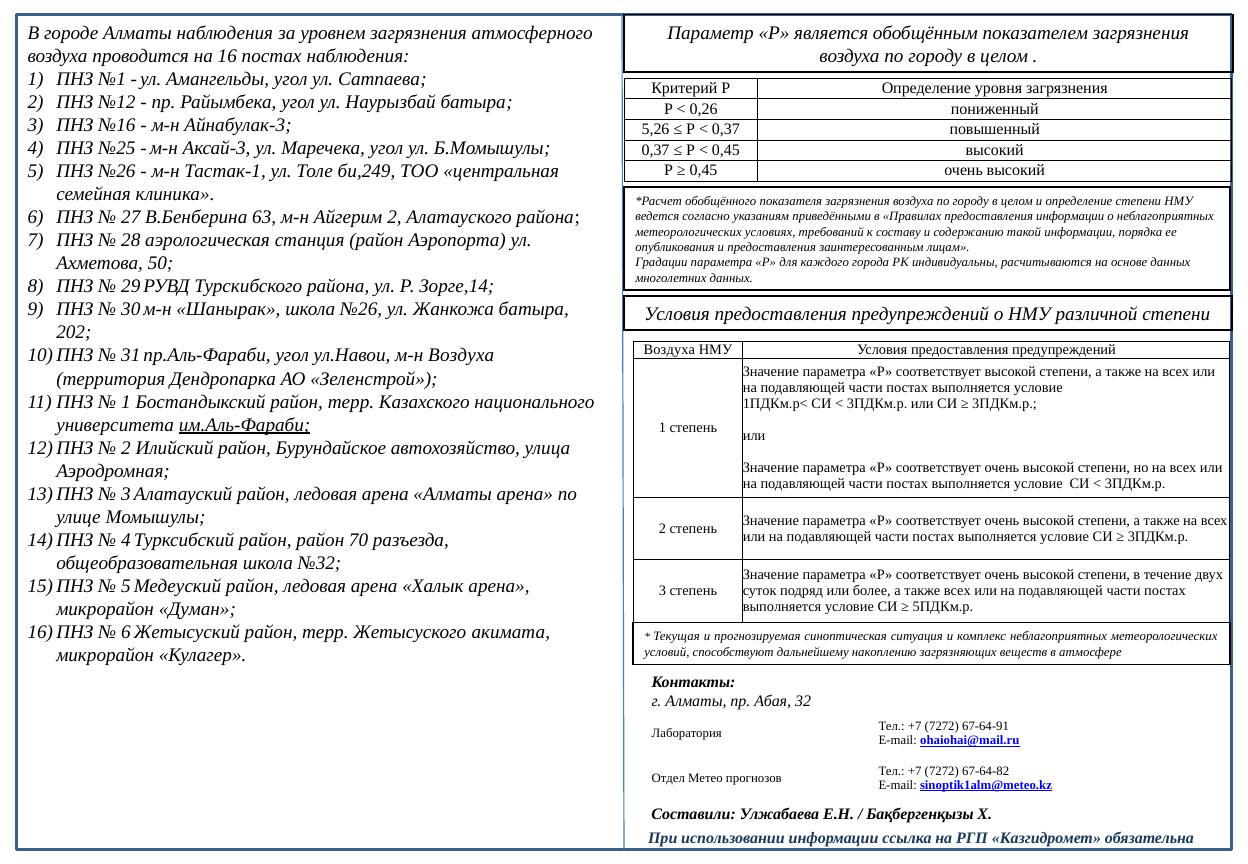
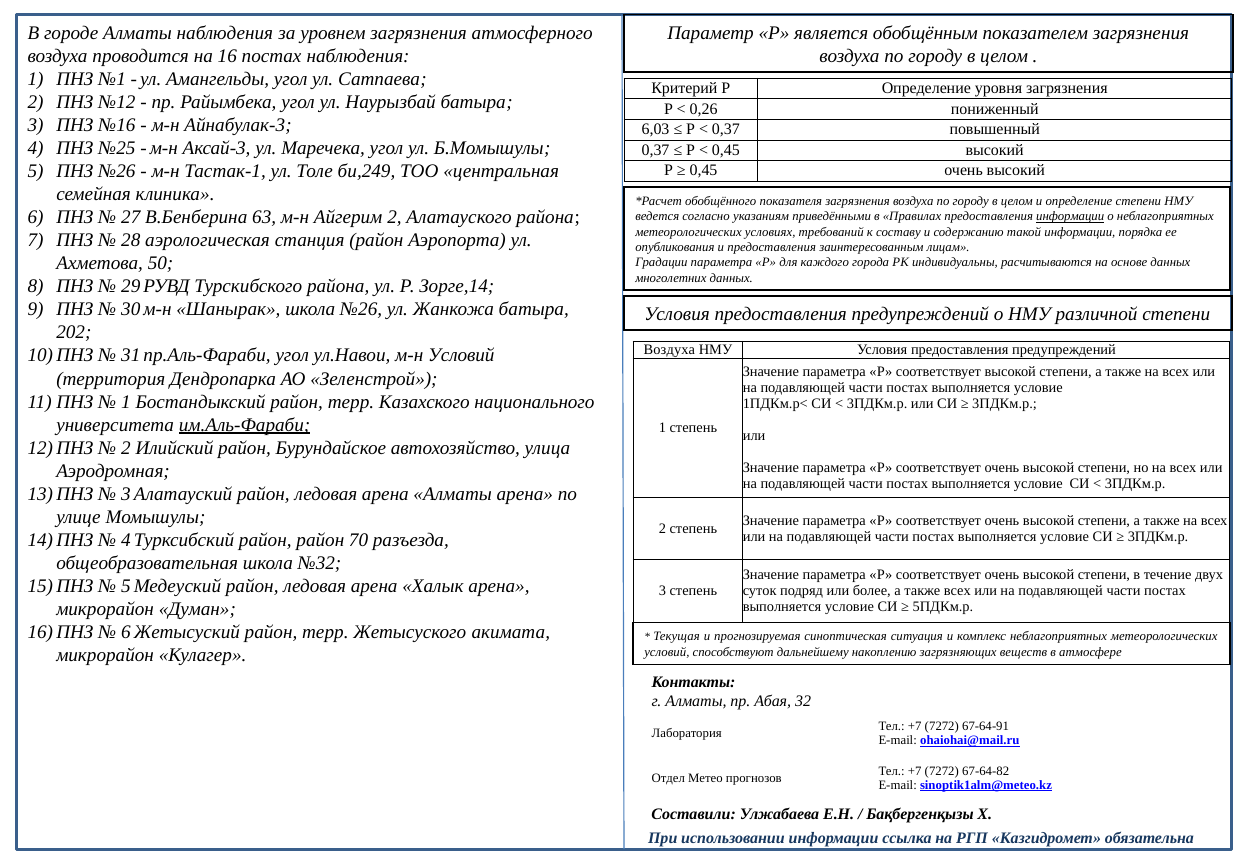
5,26: 5,26 -> 6,03 (656, 130)
информации underline: none -> present (1070, 217)
м-н Воздуха: Воздуха -> Условий (461, 356)
